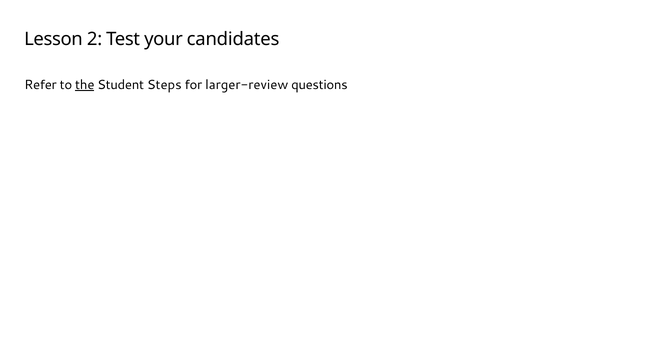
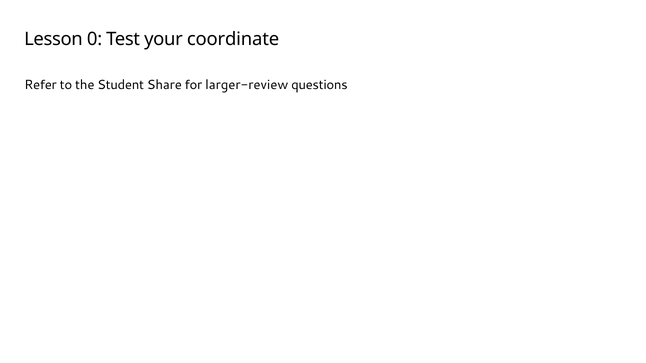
2: 2 -> 0 (95, 39)
candidates: candidates -> coordinate (233, 39)
the underline: present -> none (85, 85)
Steps: Steps -> Share (164, 85)
